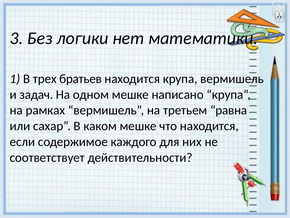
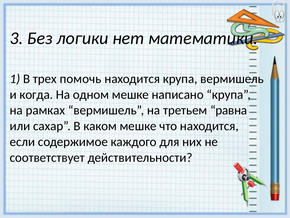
братьев: братьев -> помочь (80, 79)
задач: задач -> когда (36, 94)
